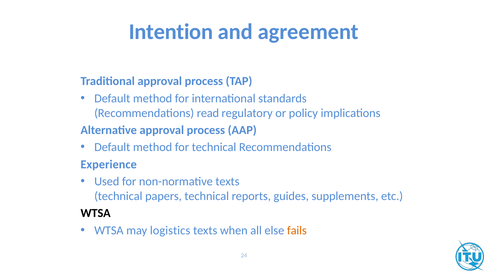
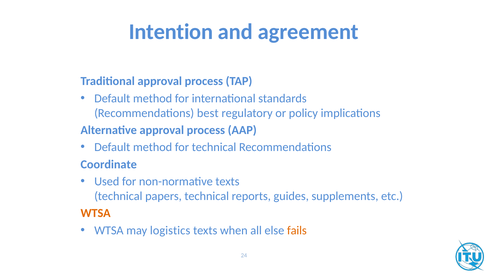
read: read -> best (208, 113)
Experience: Experience -> Coordinate (109, 164)
WTSA colour: black -> orange (96, 213)
